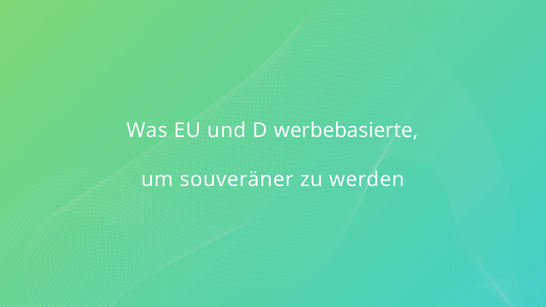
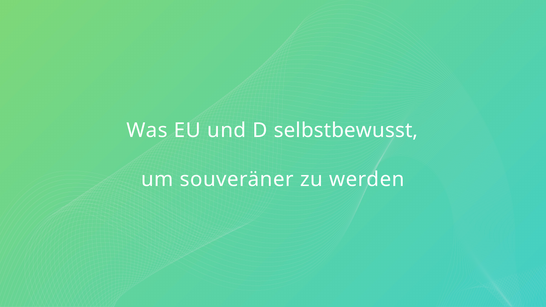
werbebasierte: werbebasierte -> selbstbewusst (346, 130)
